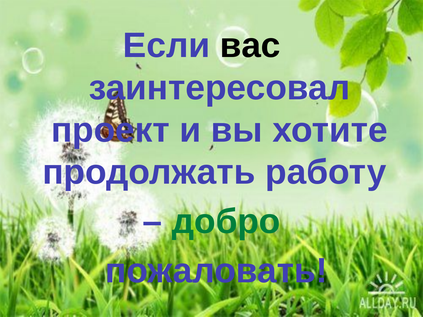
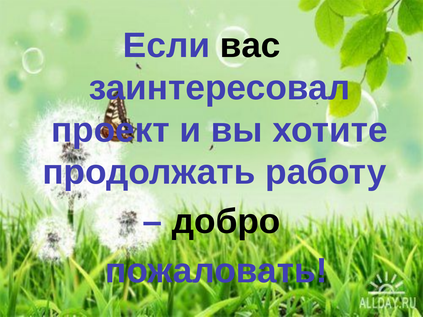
добро colour: green -> black (226, 222)
